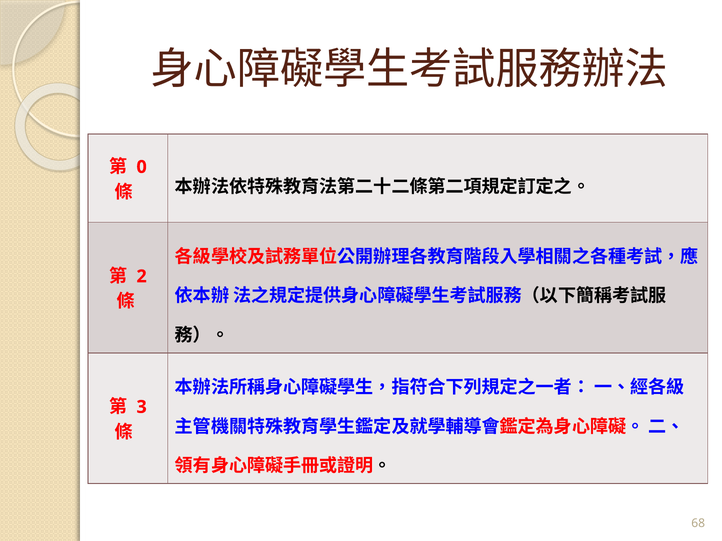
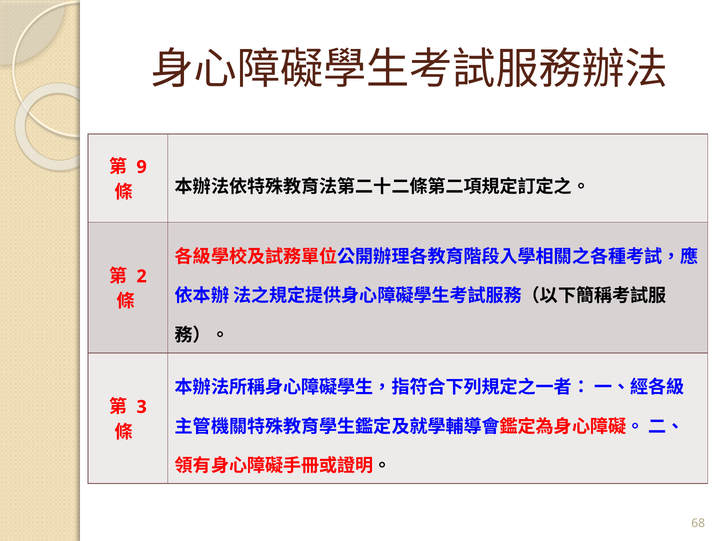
0: 0 -> 9 (142, 167)
